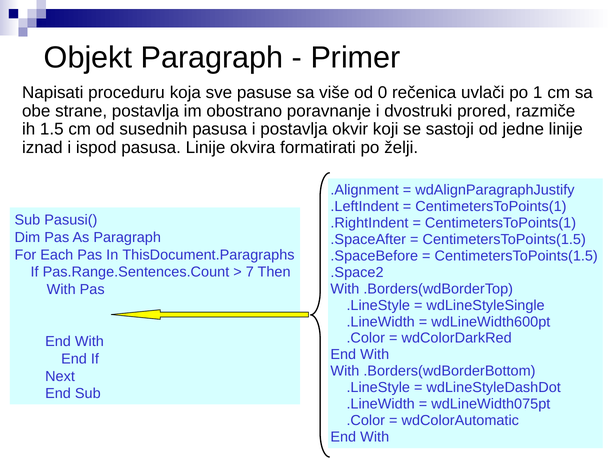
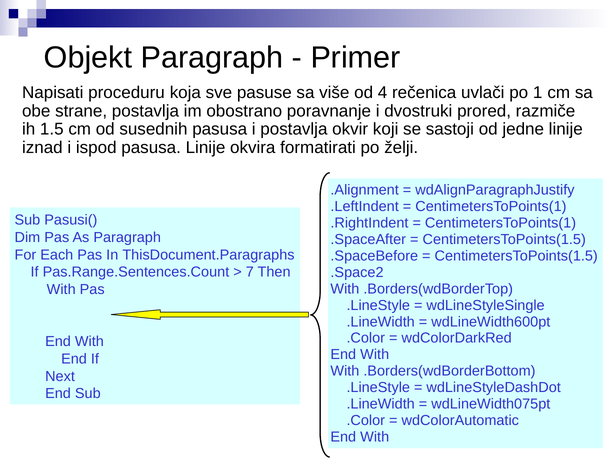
0: 0 -> 4 (383, 93)
